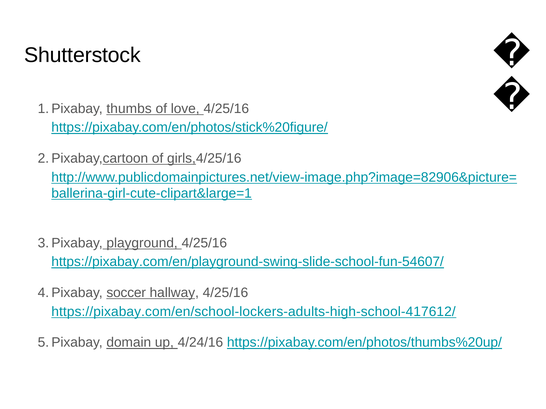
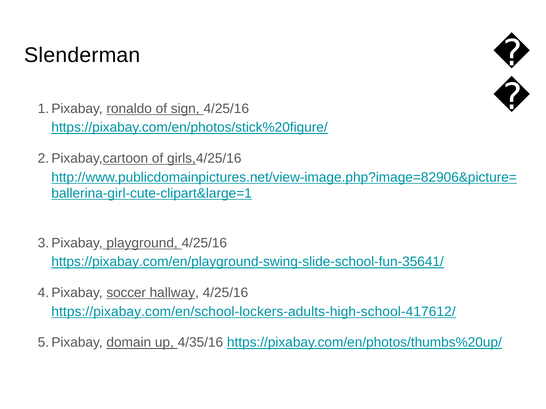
Shutterstock: Shutterstock -> Slenderman (82, 55)
thumbs: thumbs -> ronaldo (129, 109)
love: love -> sign (185, 109)
https://pixabay.com/en/playground-swing-slide-school-fun-54607/: https://pixabay.com/en/playground-swing-slide-school-fun-54607/ -> https://pixabay.com/en/playground-swing-slide-school-fun-35641/ (248, 262)
4/24/16: 4/24/16 -> 4/35/16 (200, 343)
